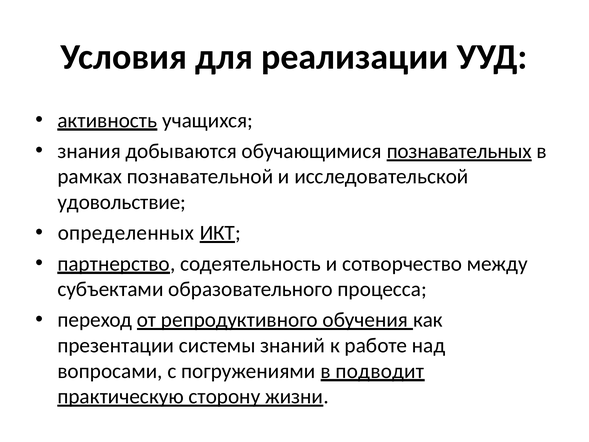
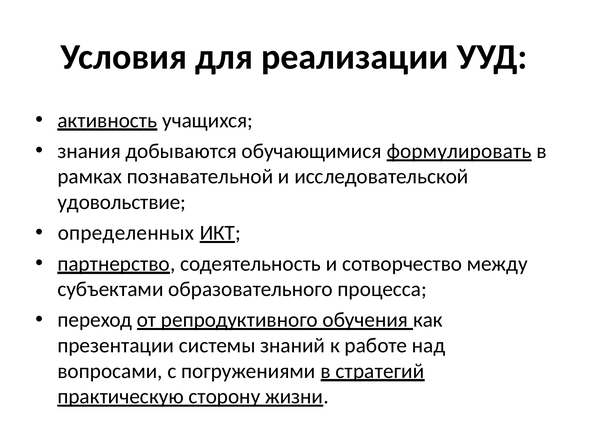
познавательных: познавательных -> формулировать (459, 151)
подводит: подводит -> стратегий (380, 371)
